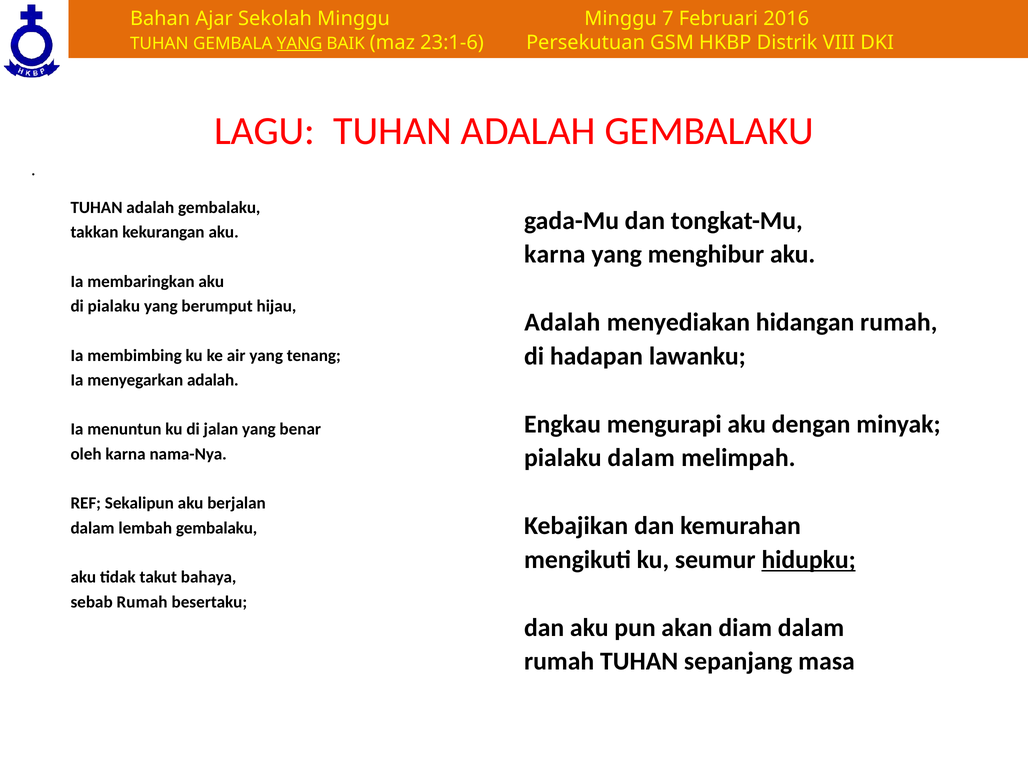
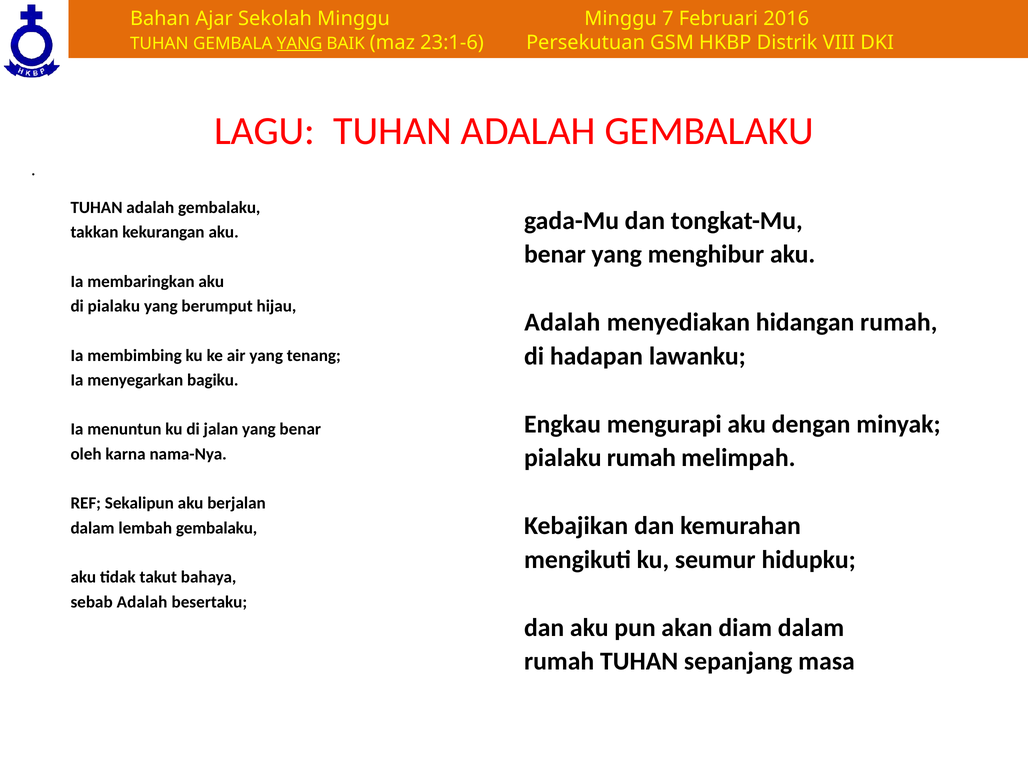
karna: karna -> benar (555, 254)
menyegarkan adalah: adalah -> bagiku (213, 380)
pialaku dalam: dalam -> rumah (641, 458)
hidupku underline: present -> none (809, 560)
sebab Rumah: Rumah -> Adalah (142, 602)
